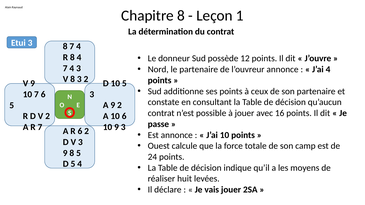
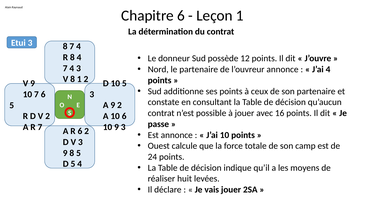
Chapitre 8: 8 -> 6 (181, 16)
8 3: 3 -> 1 (79, 79)
